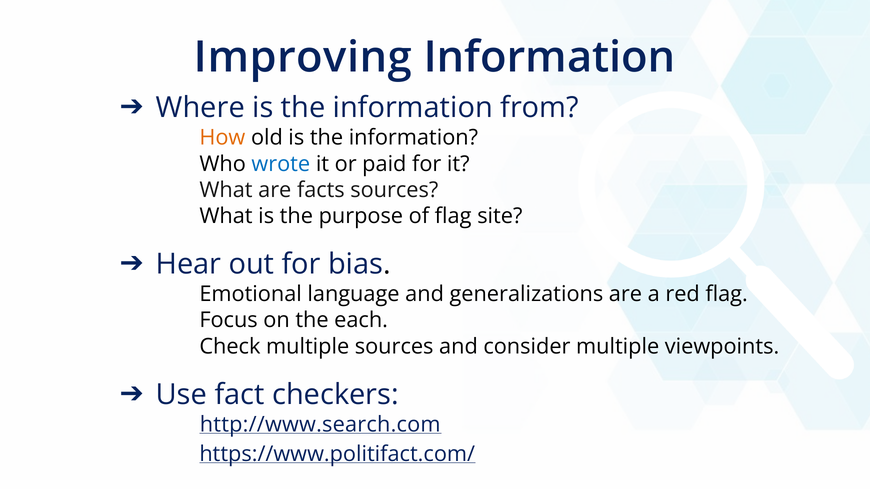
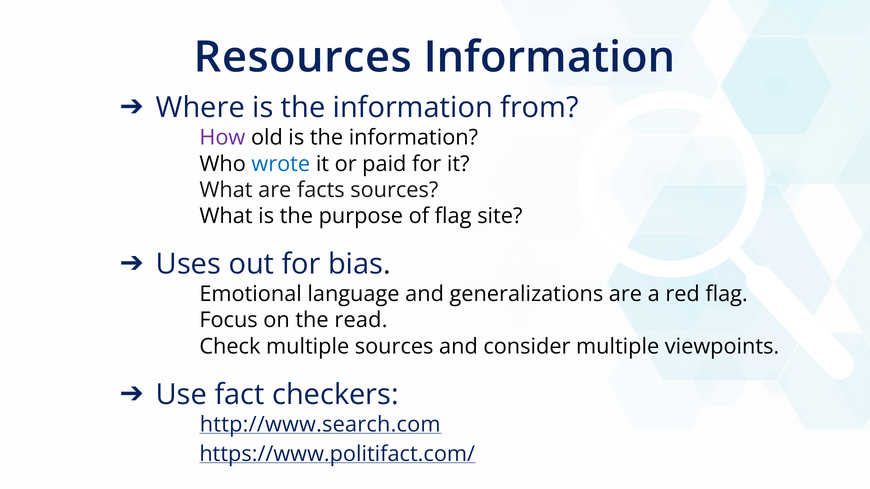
Improving: Improving -> Resources (303, 58)
How colour: orange -> purple (222, 138)
Hear: Hear -> Uses (189, 265)
each: each -> read (361, 321)
